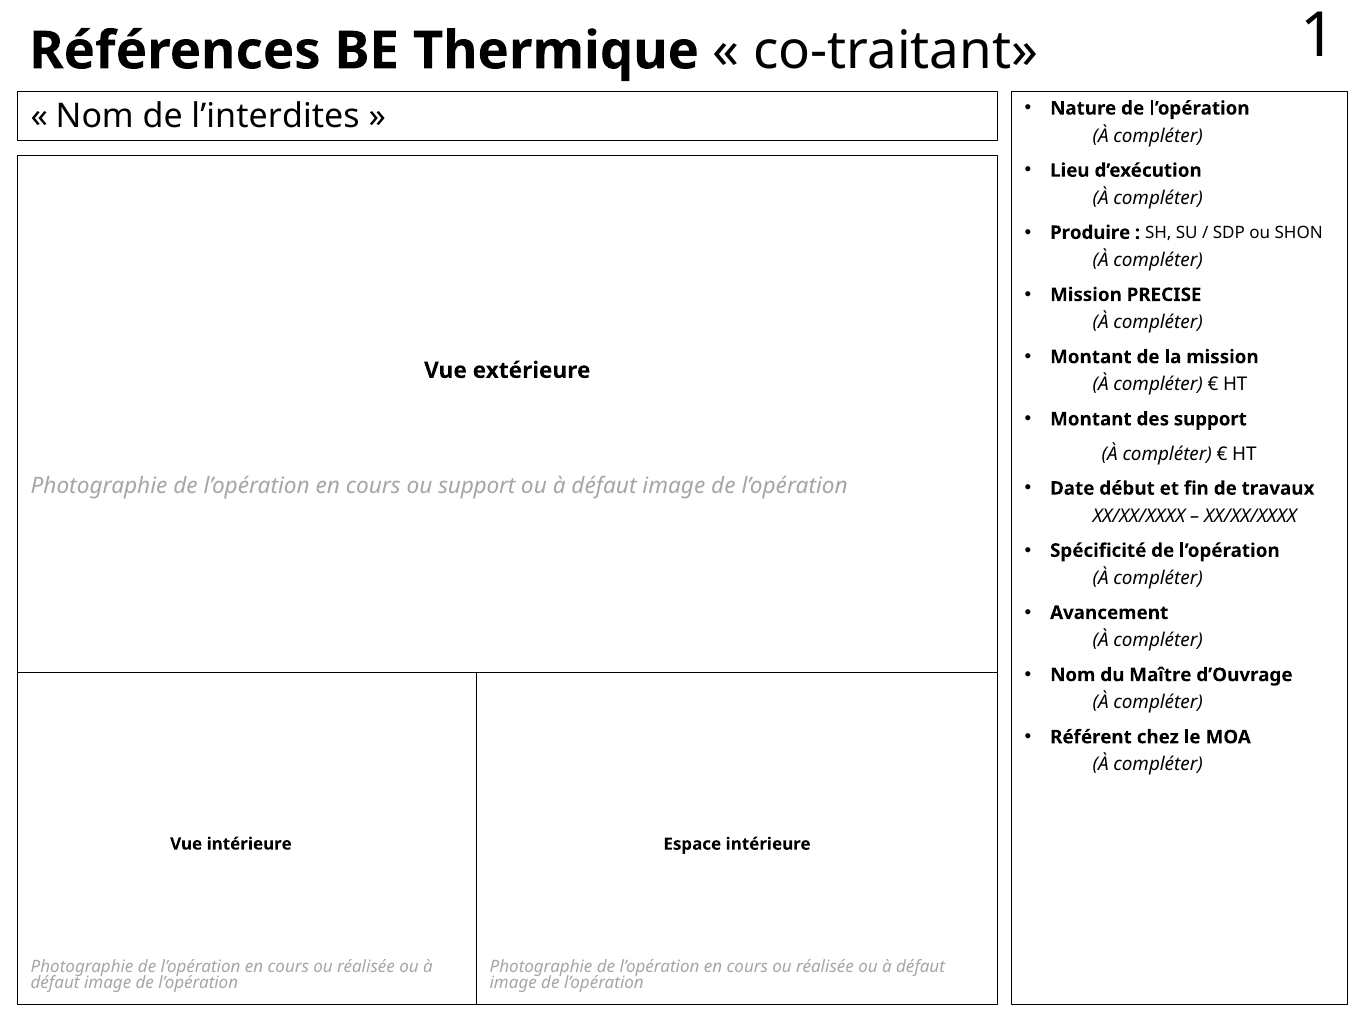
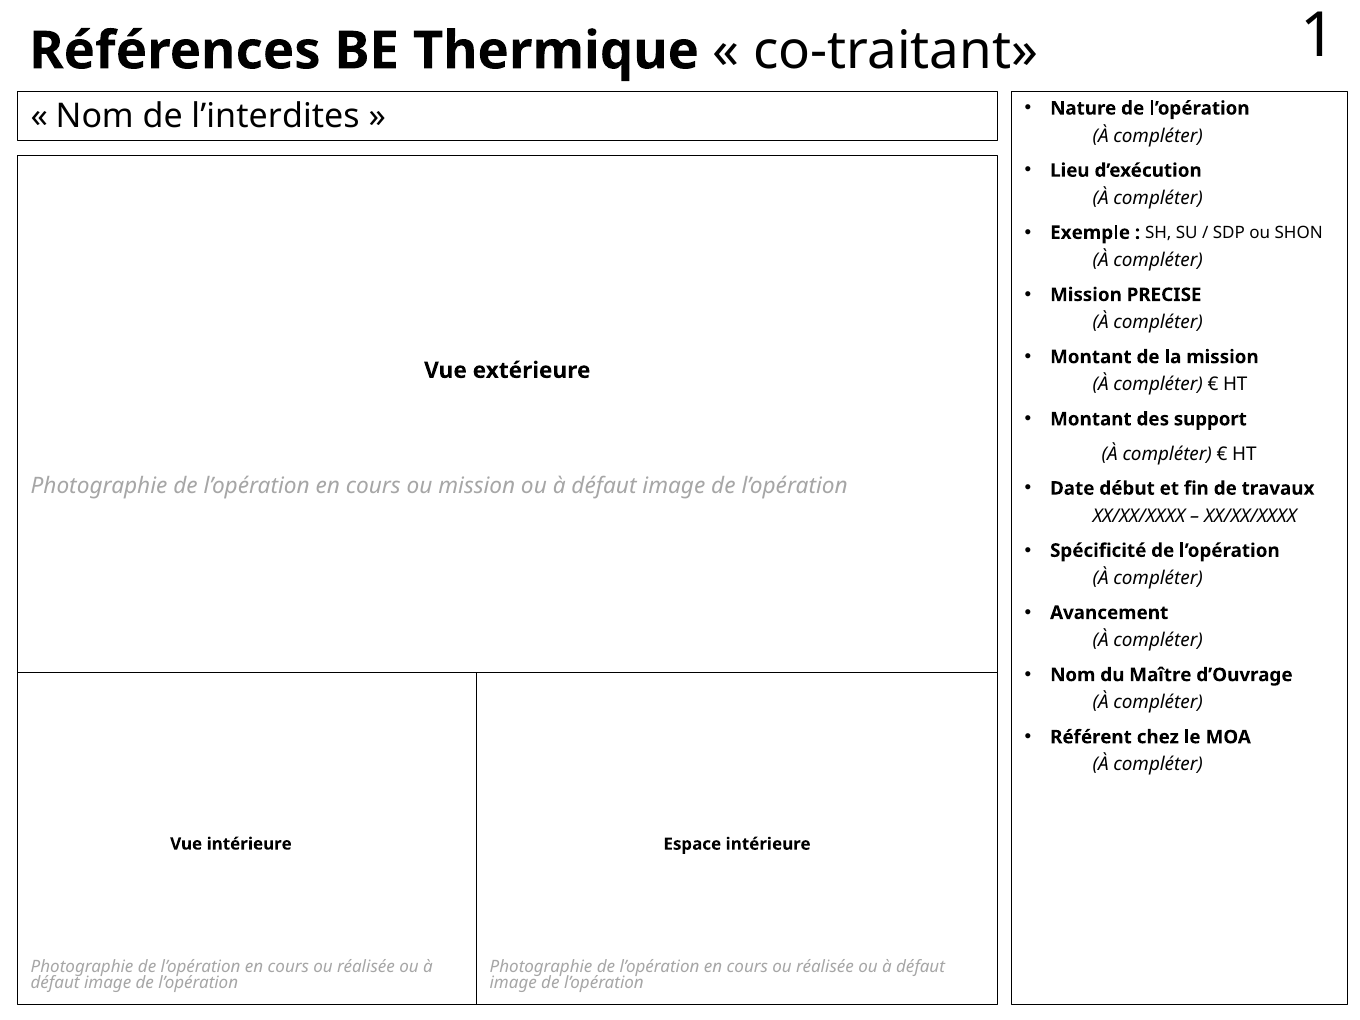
Produire: Produire -> Exemple (1090, 233)
ou support: support -> mission (477, 486)
